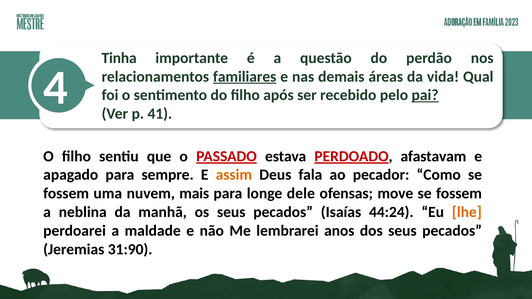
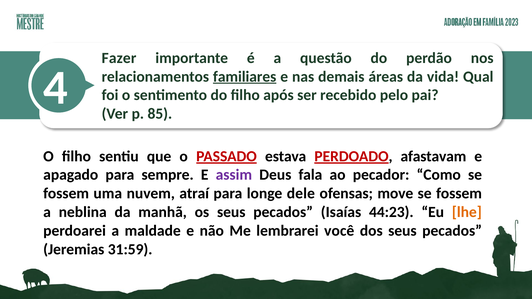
Tinha: Tinha -> Fazer (119, 58)
pai underline: present -> none (425, 95)
41: 41 -> 85 (160, 114)
assim colour: orange -> purple (234, 175)
mais: mais -> atraí (194, 194)
44:24: 44:24 -> 44:23 (391, 212)
anos: anos -> você (339, 231)
31:90: 31:90 -> 31:59 (130, 250)
